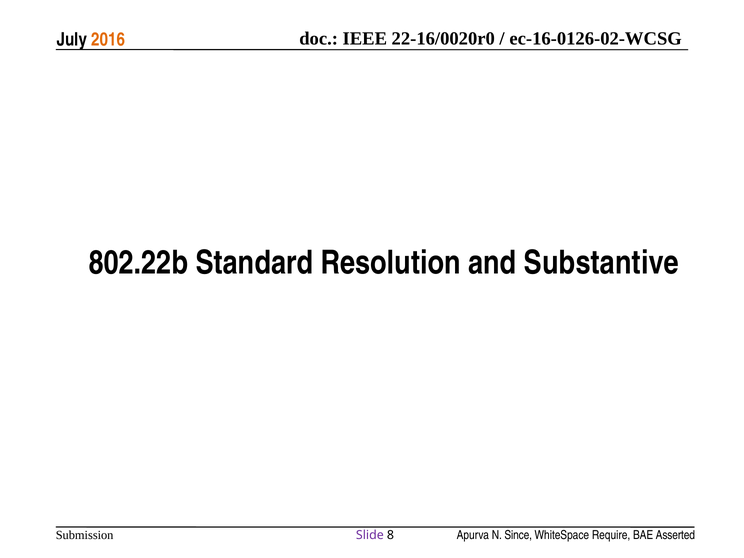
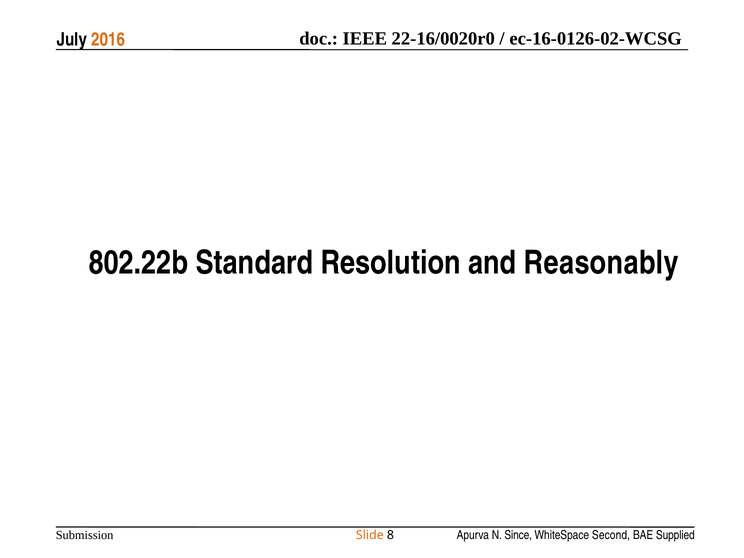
Substantive: Substantive -> Reasonably (601, 263)
Require: Require -> Second (611, 535)
Asserted: Asserted -> Supplied (675, 535)
Slide colour: purple -> orange (370, 535)
